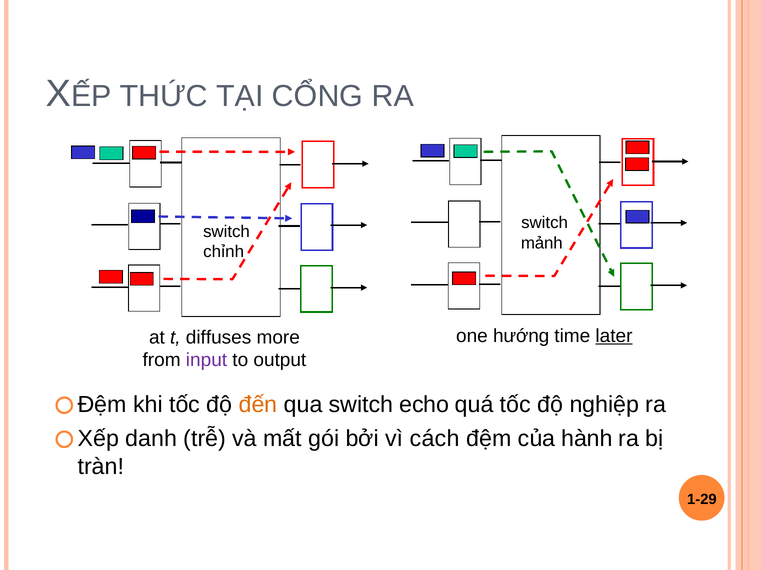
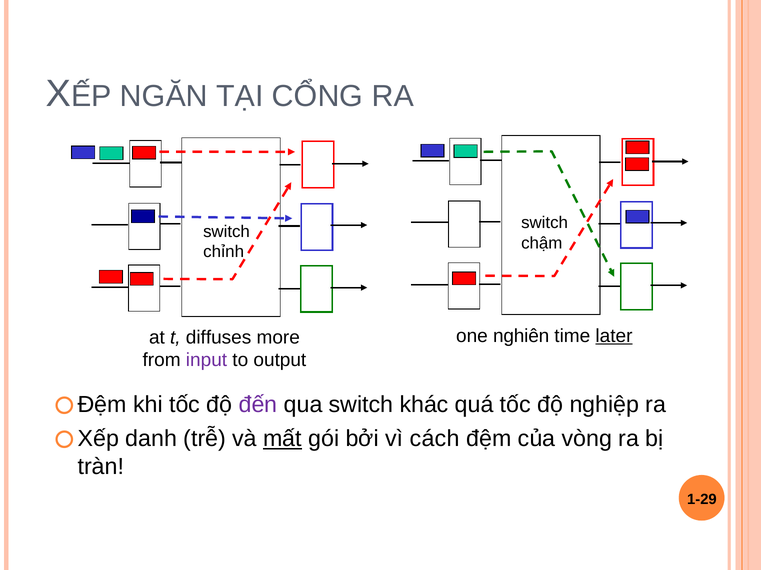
THỨC: THỨC -> NGĂN (164, 96)
mảnh: mảnh -> chậm (542, 243)
hướng: hướng -> nghiên (521, 336)
đến colour: orange -> purple (258, 405)
echo: echo -> khác (424, 405)
mất underline: none -> present (282, 439)
hành: hành -> vòng (587, 439)
